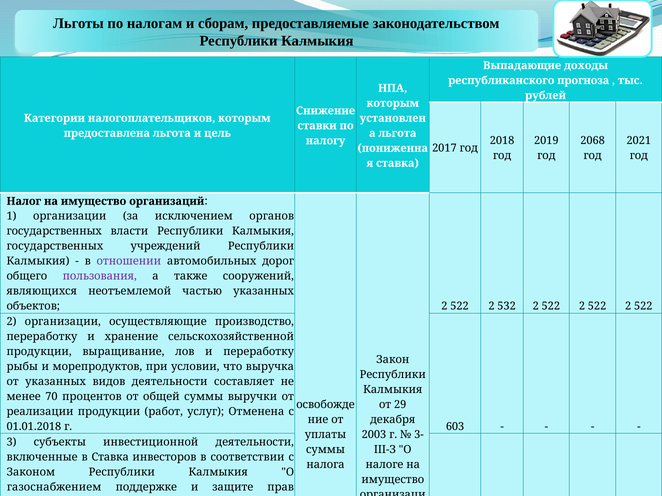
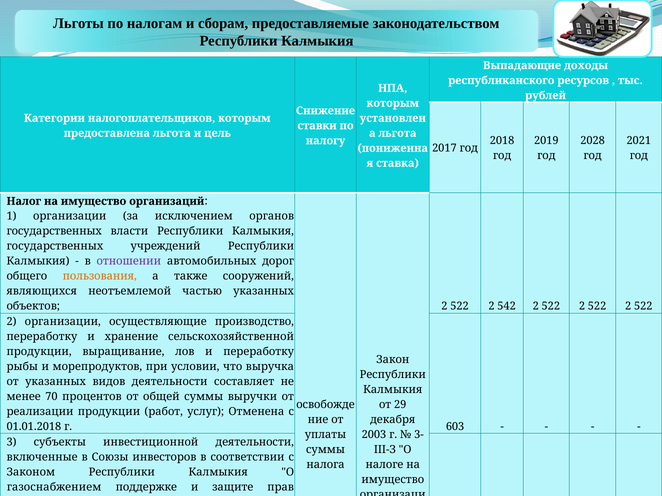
прогноза: прогноза -> ресурсов (583, 81)
2068: 2068 -> 2028 (593, 141)
пользования colour: purple -> orange (100, 276)
532: 532 -> 542 (507, 307)
в Ставка: Ставка -> Союзы (110, 457)
